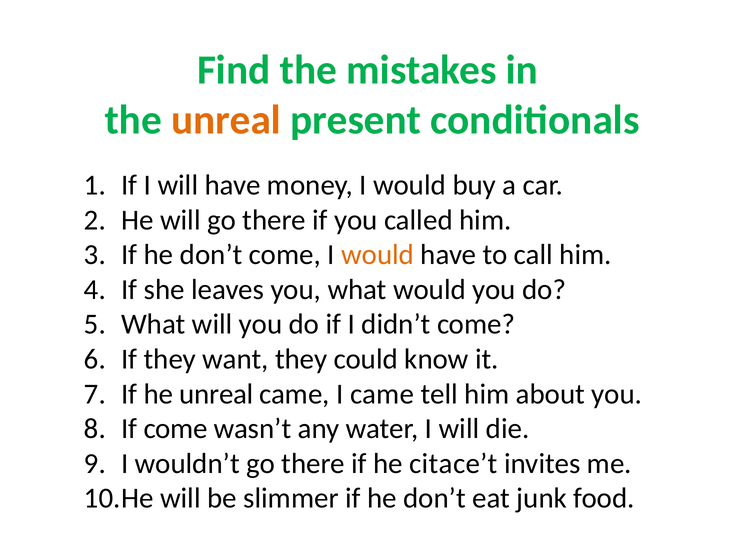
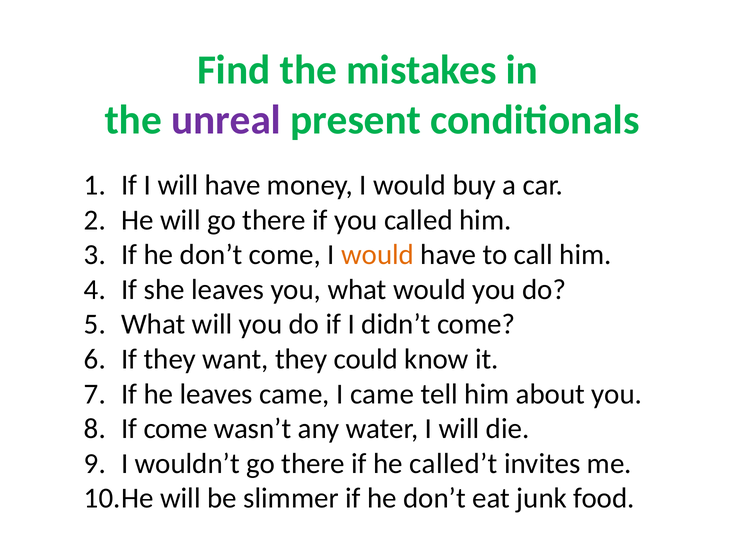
unreal colour: orange -> purple (226, 120)
he unreal: unreal -> leaves (216, 394)
citace’t: citace’t -> called’t (453, 463)
